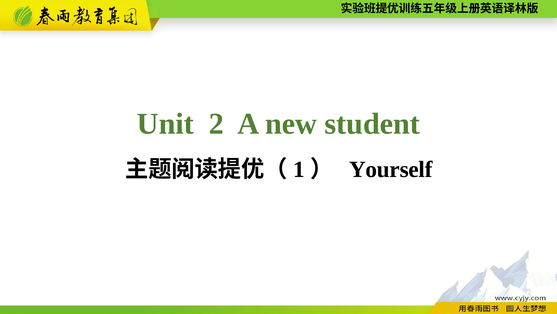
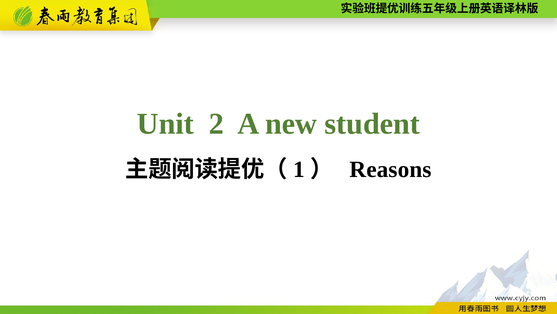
Yourself: Yourself -> Reasons (391, 169)
